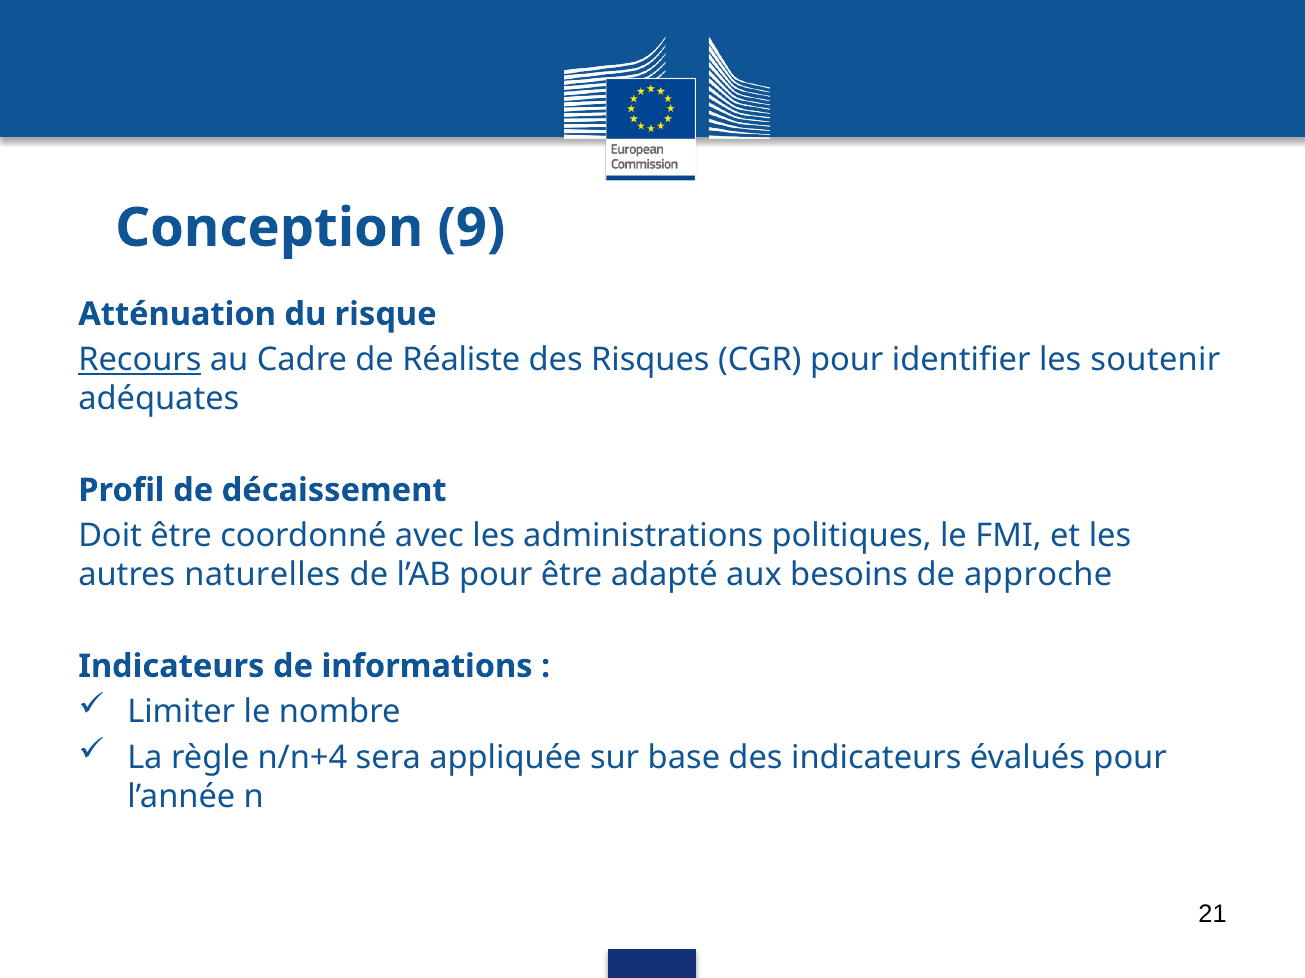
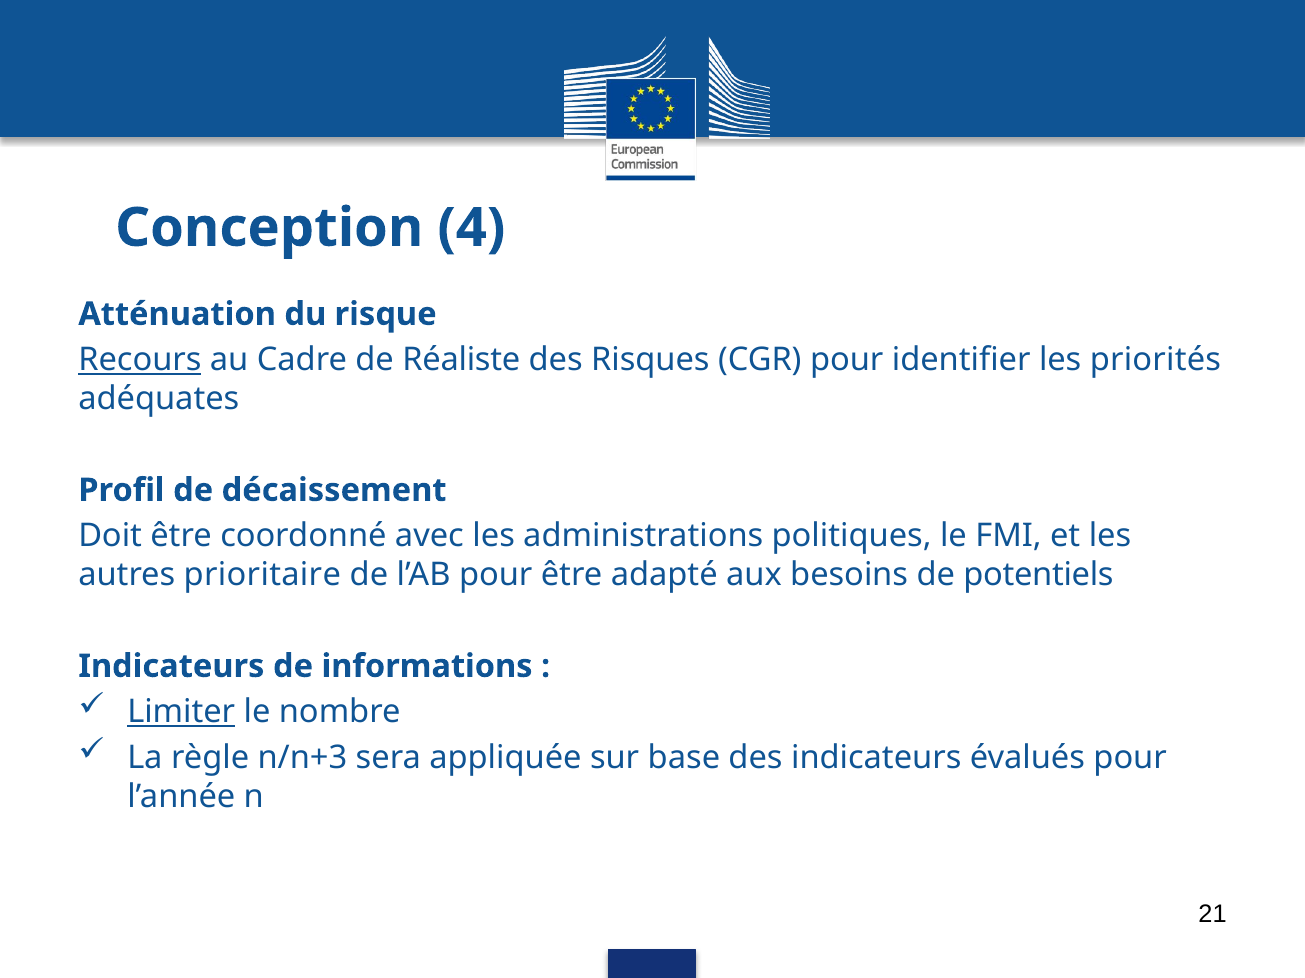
9: 9 -> 4 (471, 228)
soutenir: soutenir -> priorités (1155, 360)
naturelles: naturelles -> prioritaire (262, 575)
approche: approche -> potentiels (1038, 575)
Limiter underline: none -> present (181, 712)
n/n+4: n/n+4 -> n/n+3 (302, 758)
